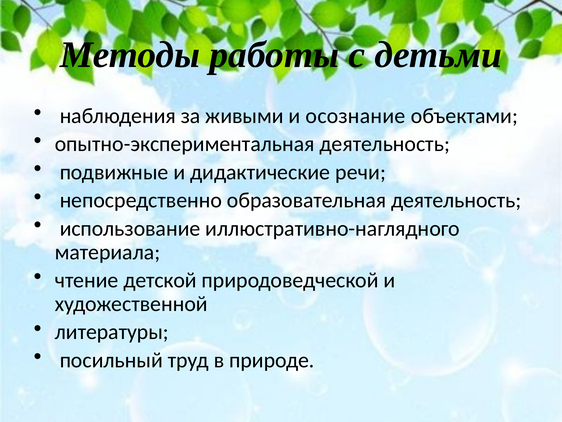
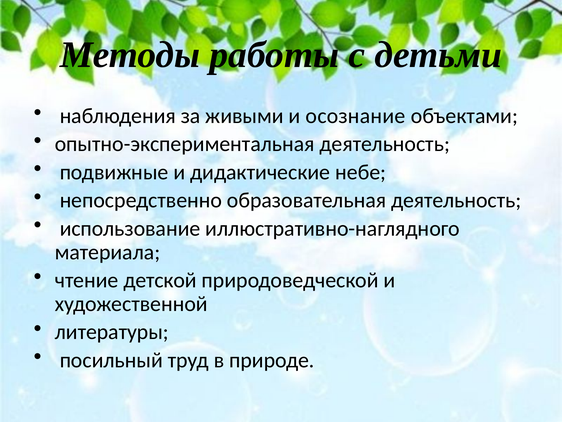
речи: речи -> небе (361, 172)
